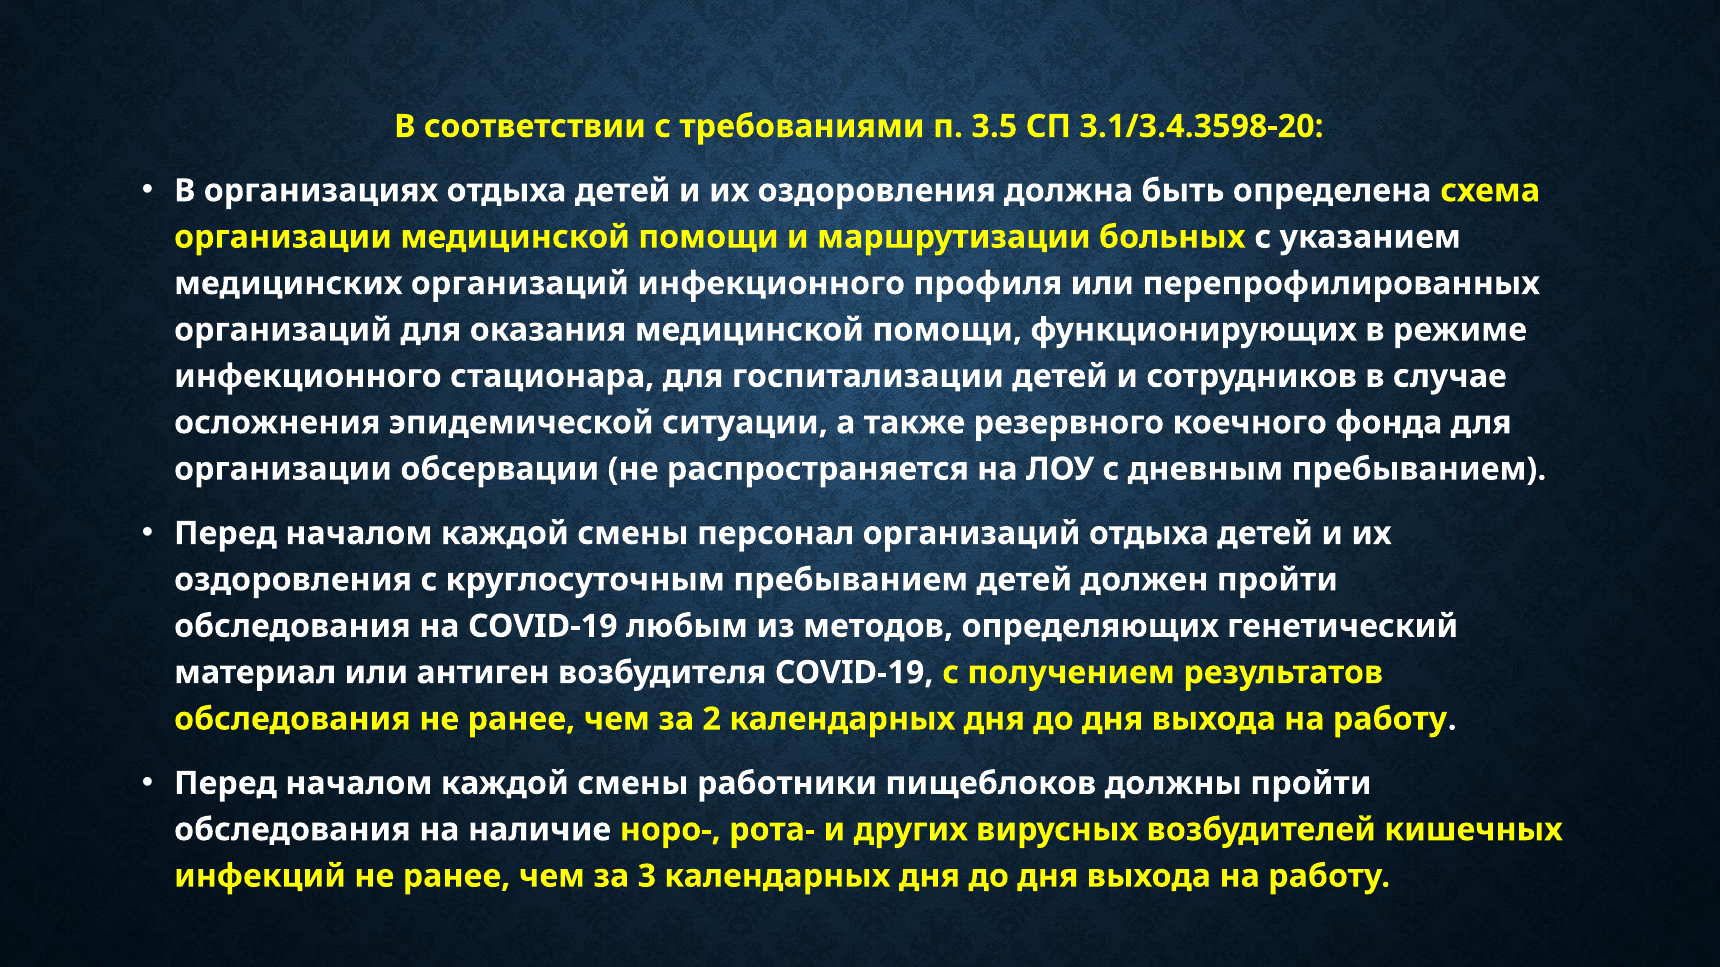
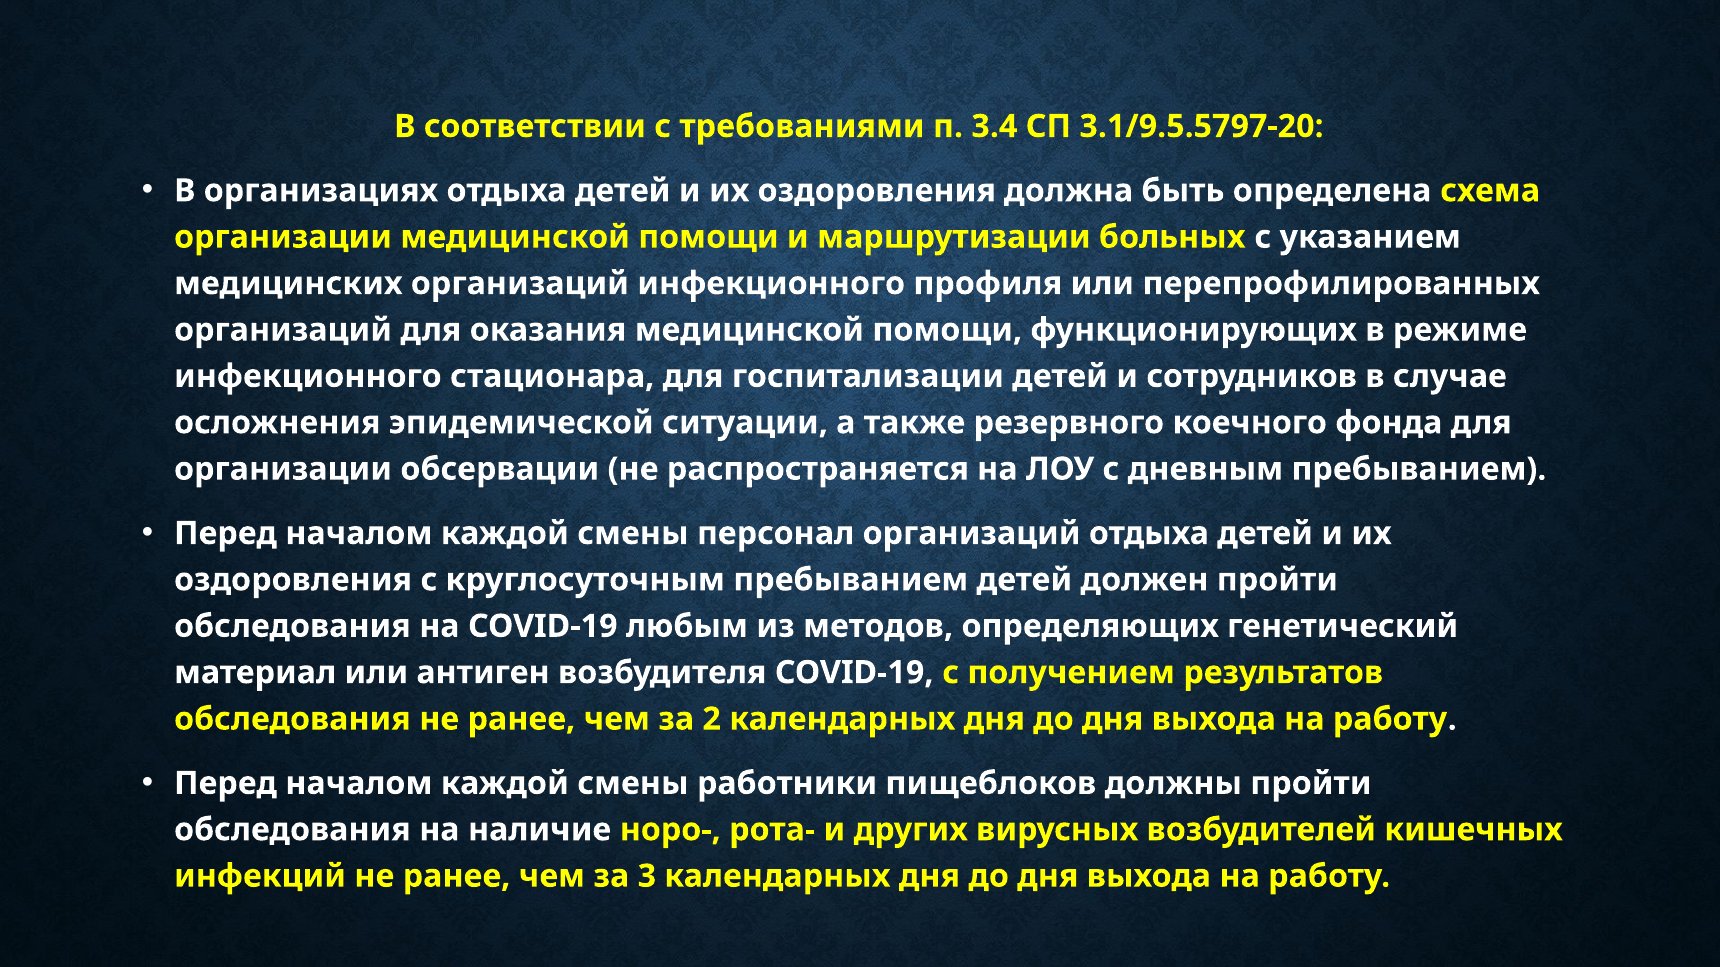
3.5: 3.5 -> 3.4 (994, 126)
3.1/3.4.3598-20: 3.1/3.4.3598-20 -> 3.1/9.5.5797-20 (1202, 126)
